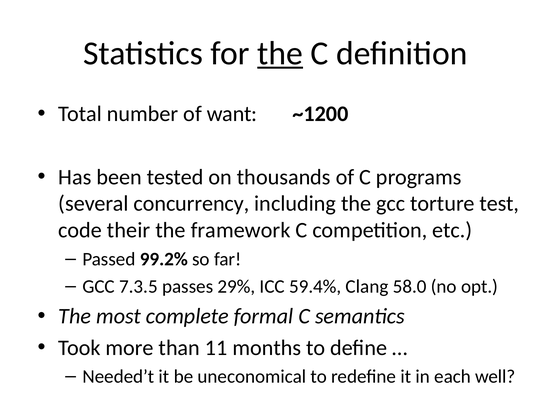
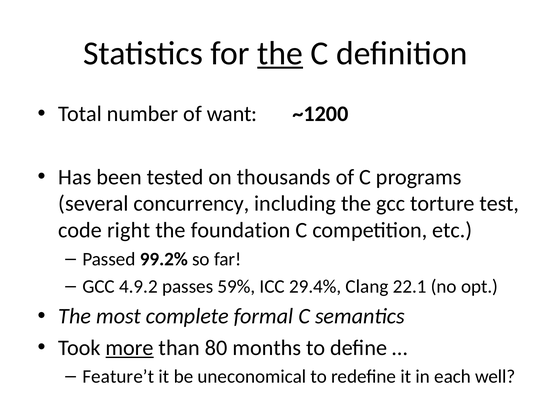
their: their -> right (129, 230)
framework: framework -> foundation (241, 230)
7.3.5: 7.3.5 -> 4.9.2 (138, 287)
29%: 29% -> 59% (236, 287)
59.4%: 59.4% -> 29.4% (315, 287)
58.0: 58.0 -> 22.1 (410, 287)
more underline: none -> present (130, 348)
11: 11 -> 80 (216, 348)
Needed’t: Needed’t -> Feature’t (118, 377)
